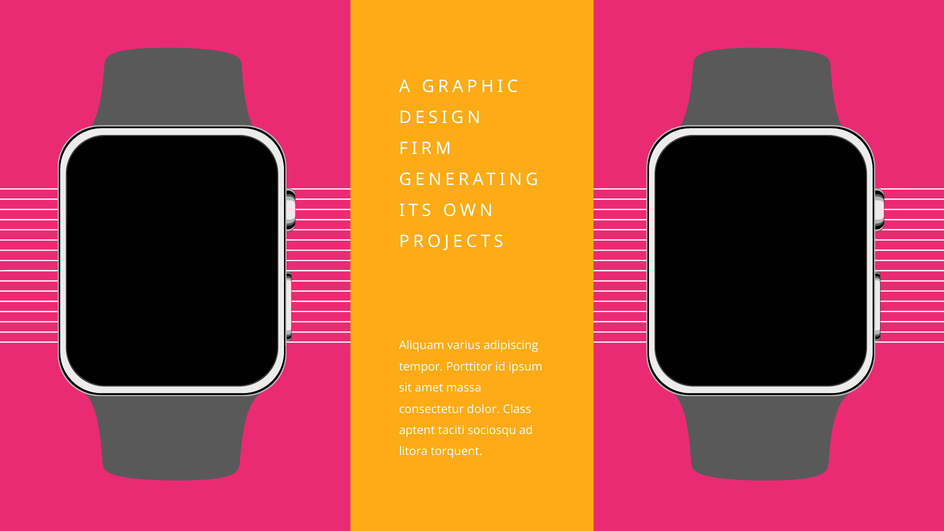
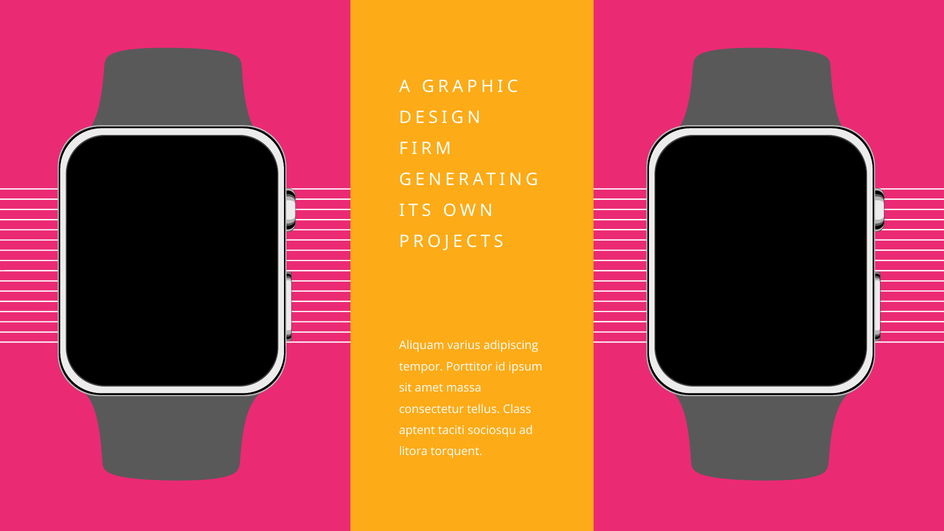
dolor: dolor -> tellus (483, 409)
